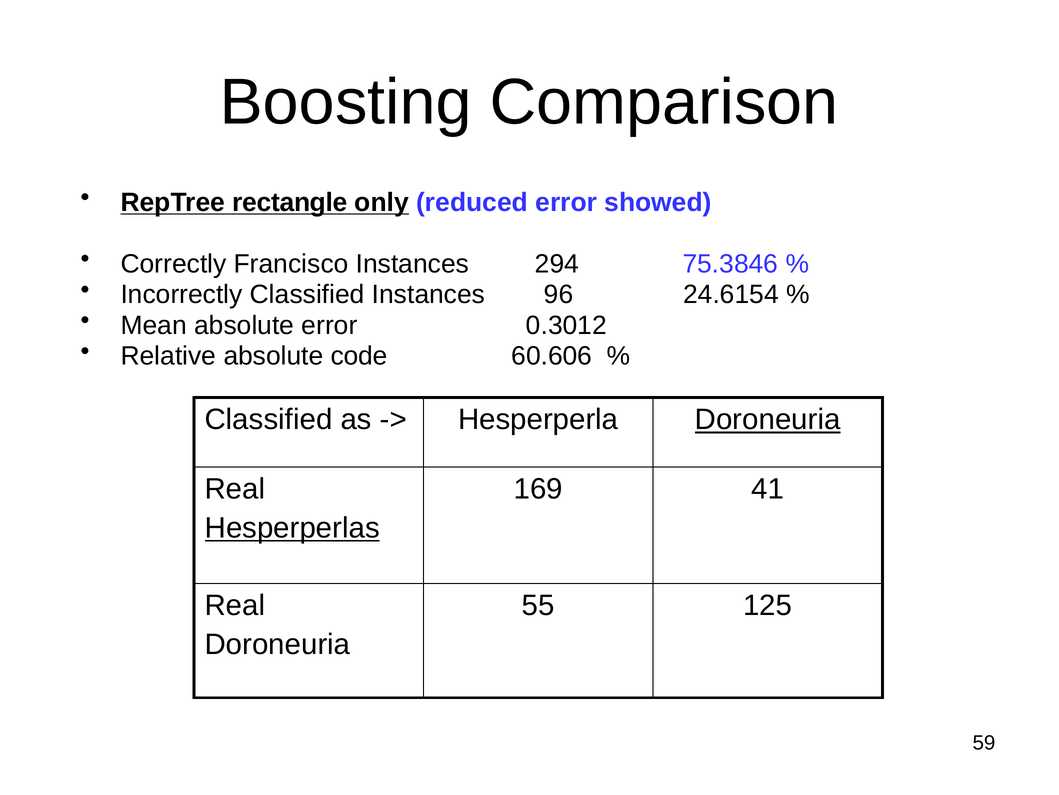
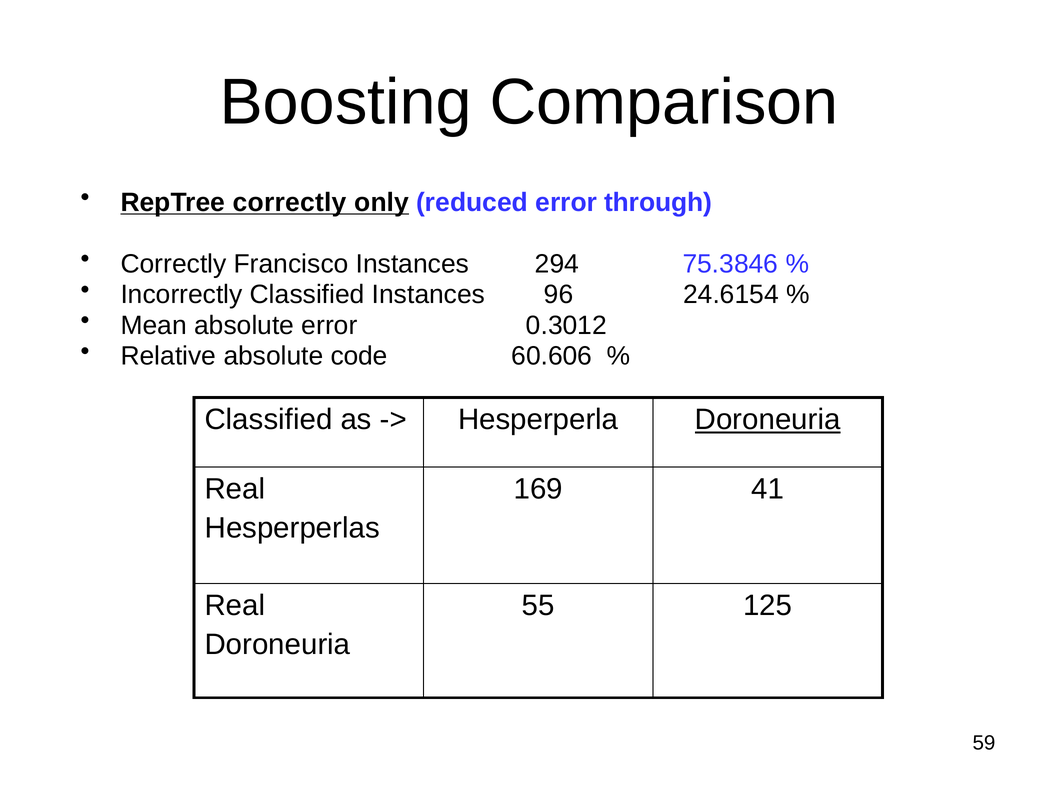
RepTree rectangle: rectangle -> correctly (290, 202)
showed: showed -> through (658, 202)
Hesperperlas underline: present -> none (292, 527)
